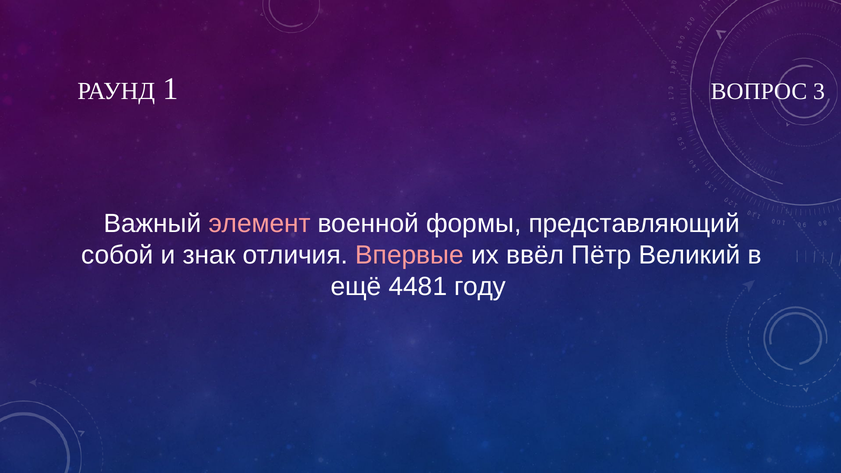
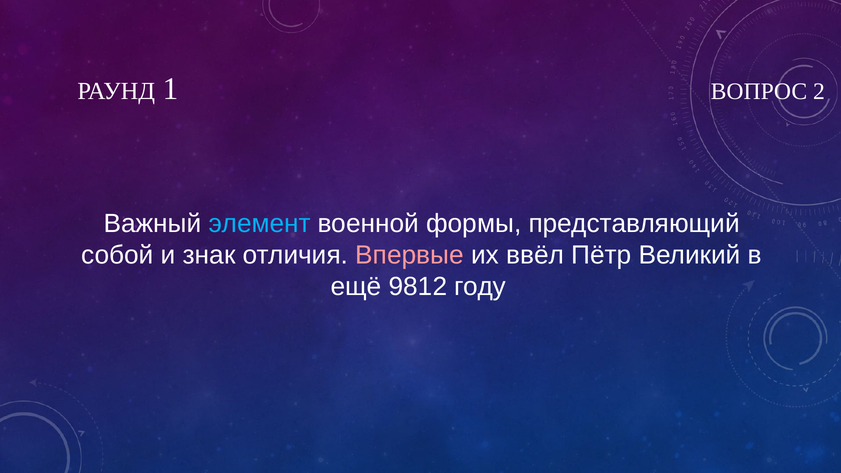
3: 3 -> 2 (819, 91)
элемент colour: pink -> light blue (260, 223)
4481: 4481 -> 9812 (418, 286)
